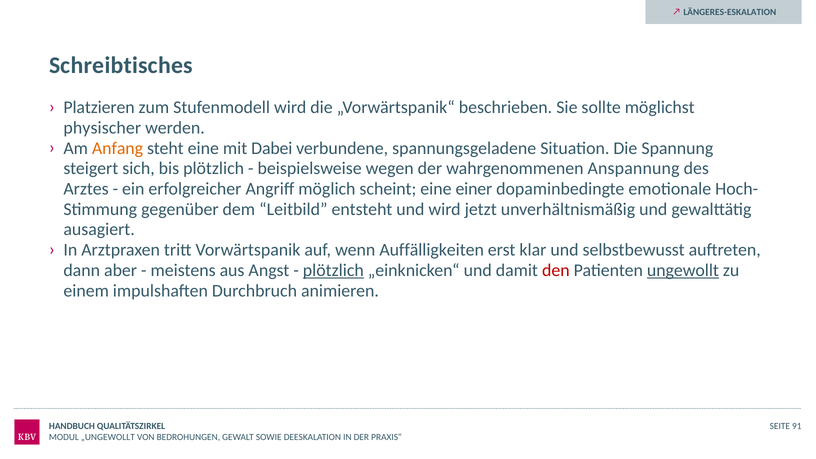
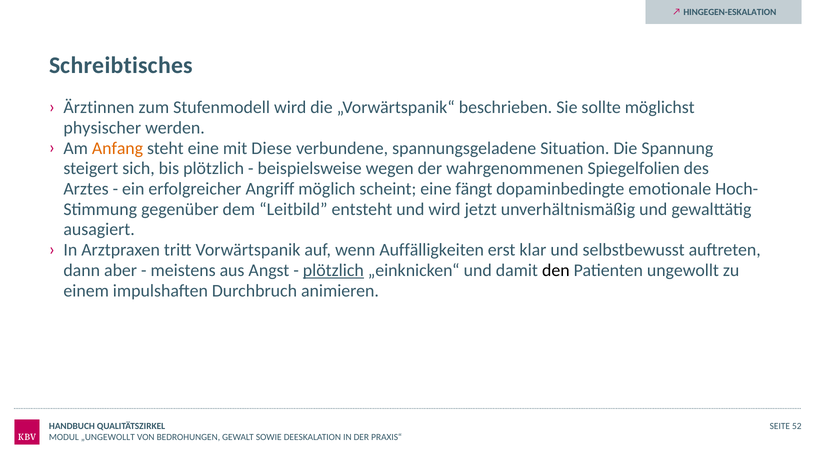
LÄNGERES-ESKALATION: LÄNGERES-ESKALATION -> HINGEGEN-ESKALATION (730, 12)
Platzieren: Platzieren -> Ärztinnen (99, 107)
Dabei: Dabei -> Diese (272, 148)
Anspannung: Anspannung -> Spiegelfolien (634, 168)
einer: einer -> fängt (474, 189)
den colour: red -> black (556, 270)
ungewollt underline: present -> none (683, 270)
91: 91 -> 52 (797, 426)
